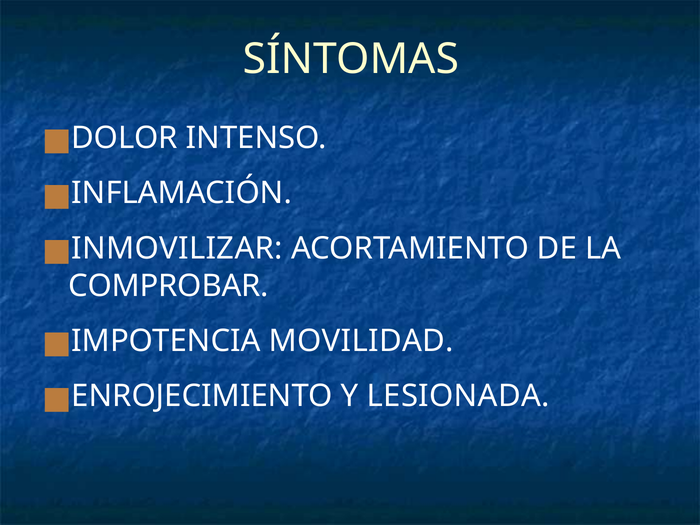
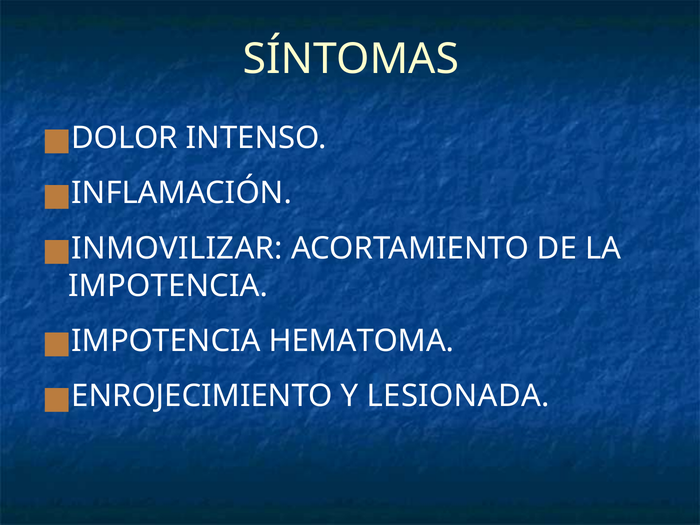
COMPROBAR: COMPROBAR -> IMPOTENCIA (168, 286)
MOVILIDAD: MOVILIDAD -> HEMATOMA (361, 341)
